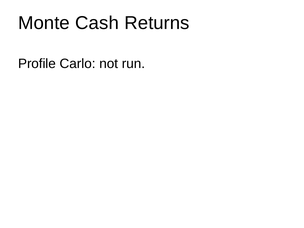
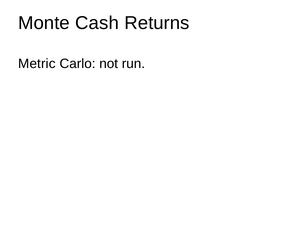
Profile: Profile -> Metric (37, 64)
